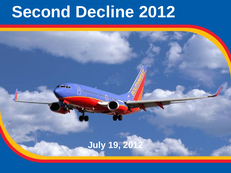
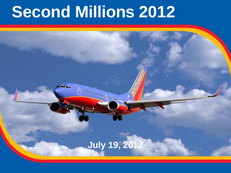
Decline: Decline -> Millions (105, 12)
